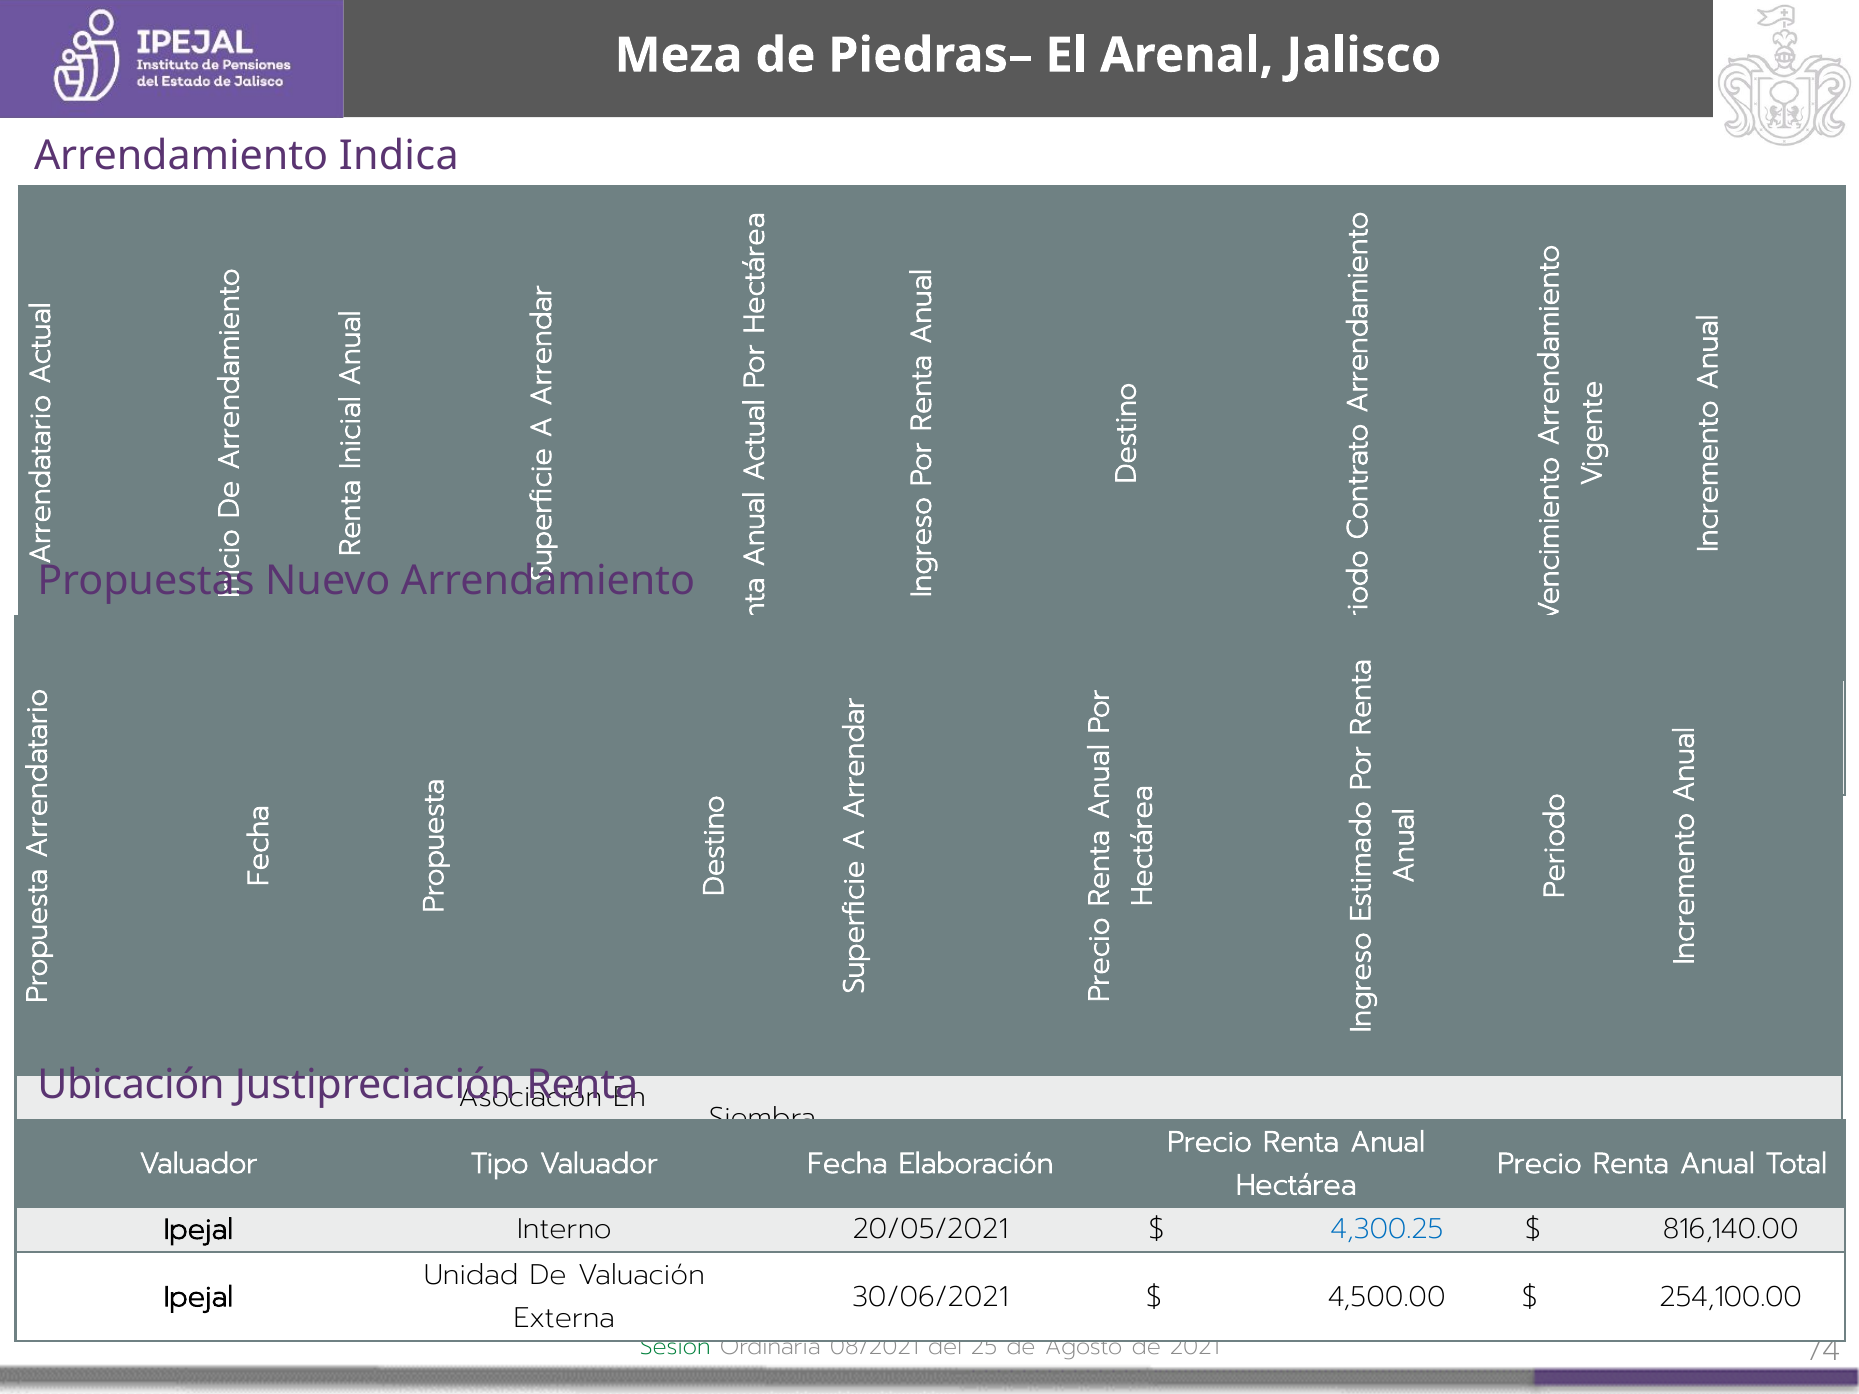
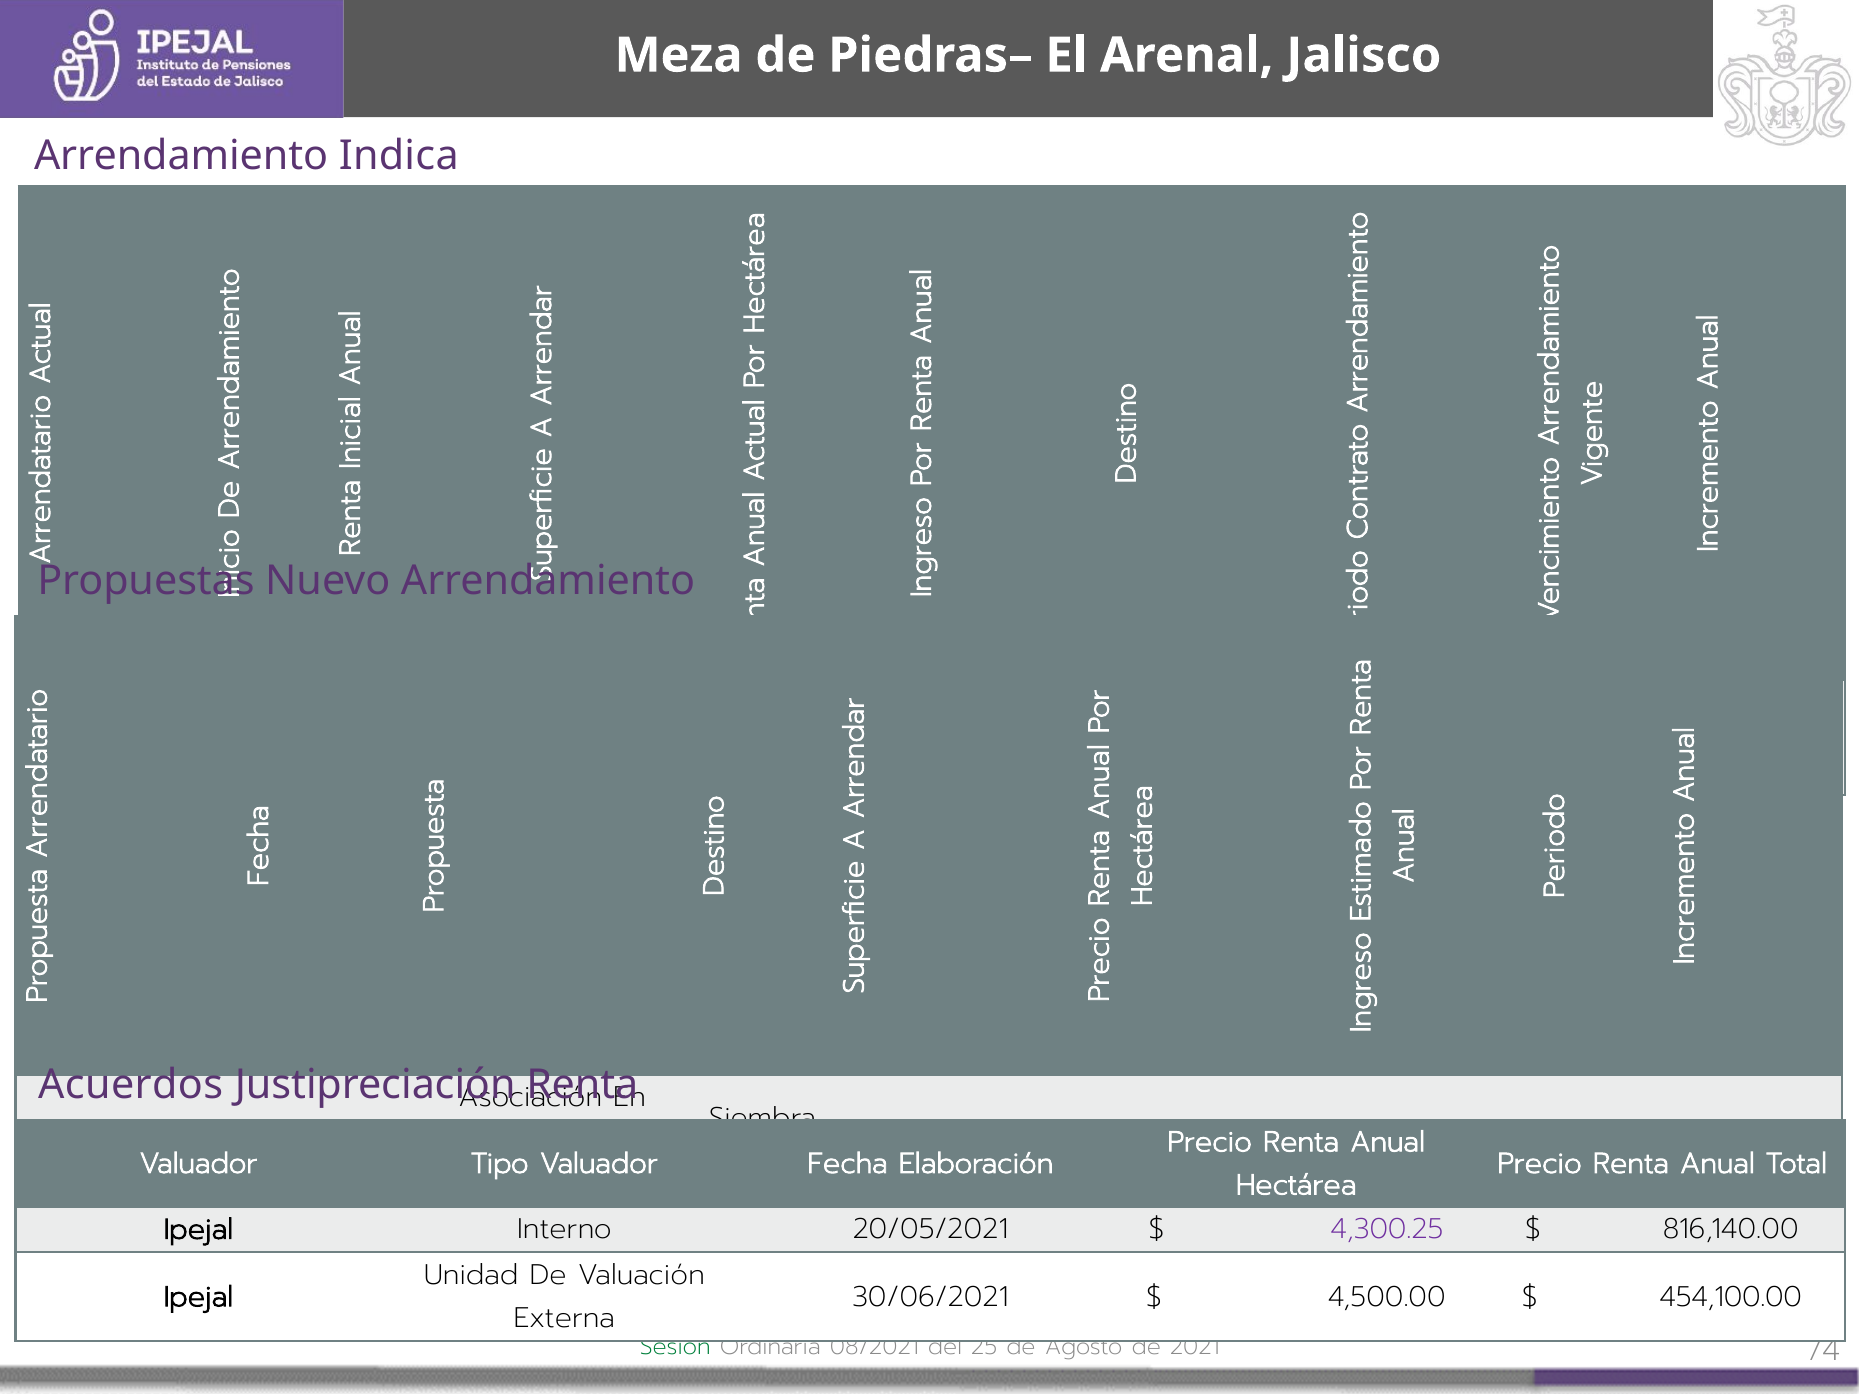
Ubicación: Ubicación -> Acuerdos (131, 1085)
4,300.25 colour: blue -> purple (1387, 1229)
254,100.00: 254,100.00 -> 454,100.00 (1731, 1297)
